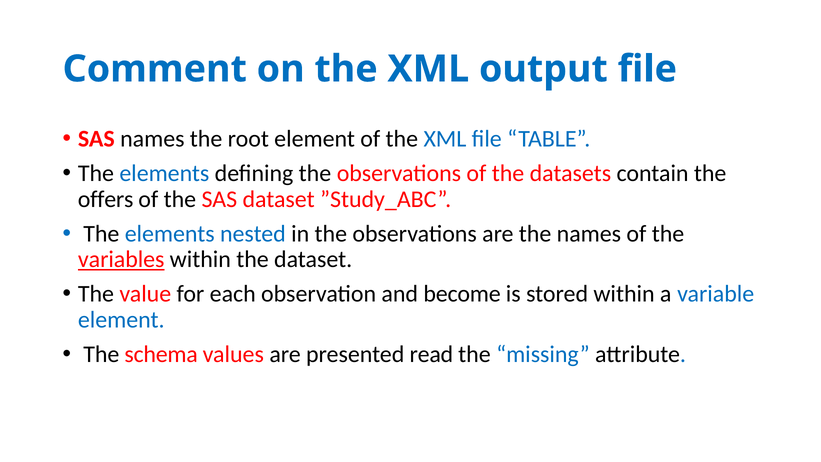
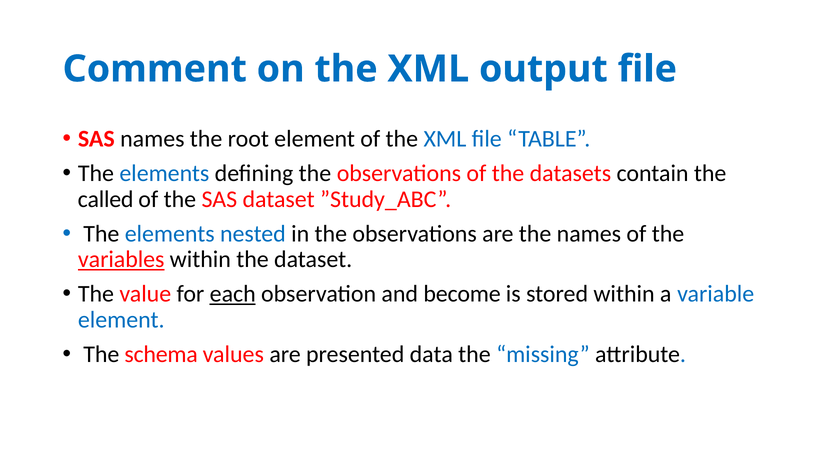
offers: offers -> called (106, 199)
each underline: none -> present (233, 294)
read: read -> data (431, 354)
